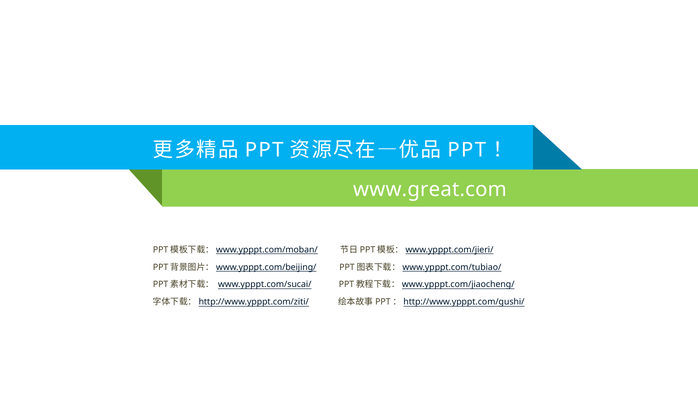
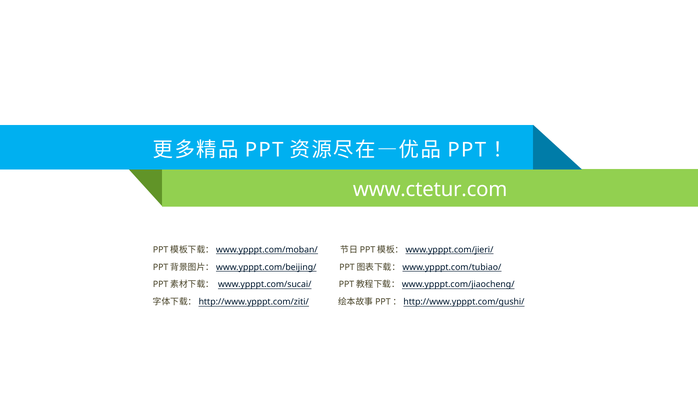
www.great.com: www.great.com -> www.ctetur.com (430, 189)
